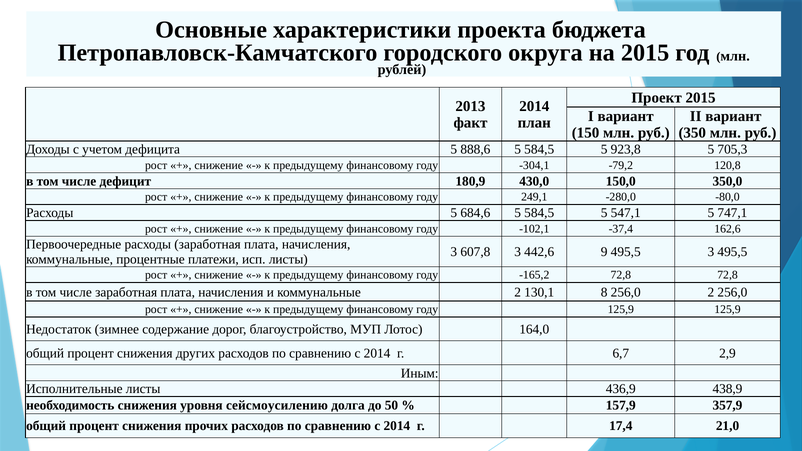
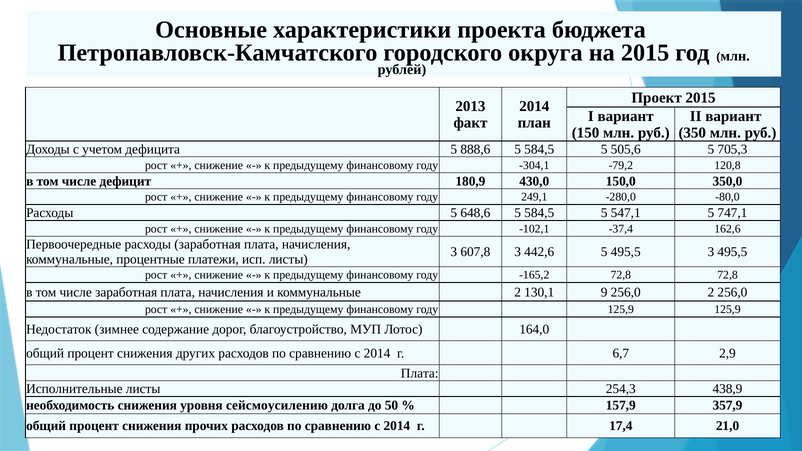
923,8: 923,8 -> 505,6 (626, 149)
684,6: 684,6 -> 648,6 (475, 213)
442,6 9: 9 -> 5 (604, 252)
8: 8 -> 9 (604, 292)
Иным: Иным -> Плата (420, 373)
436,9: 436,9 -> 254,3 (621, 389)
